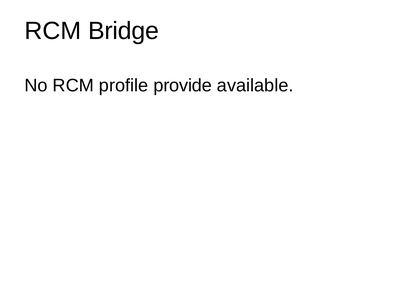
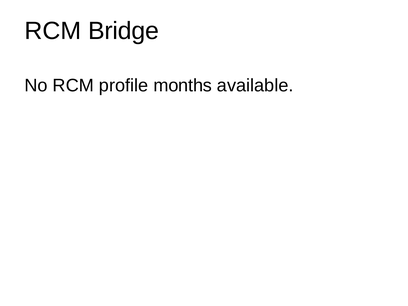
provide: provide -> months (183, 86)
